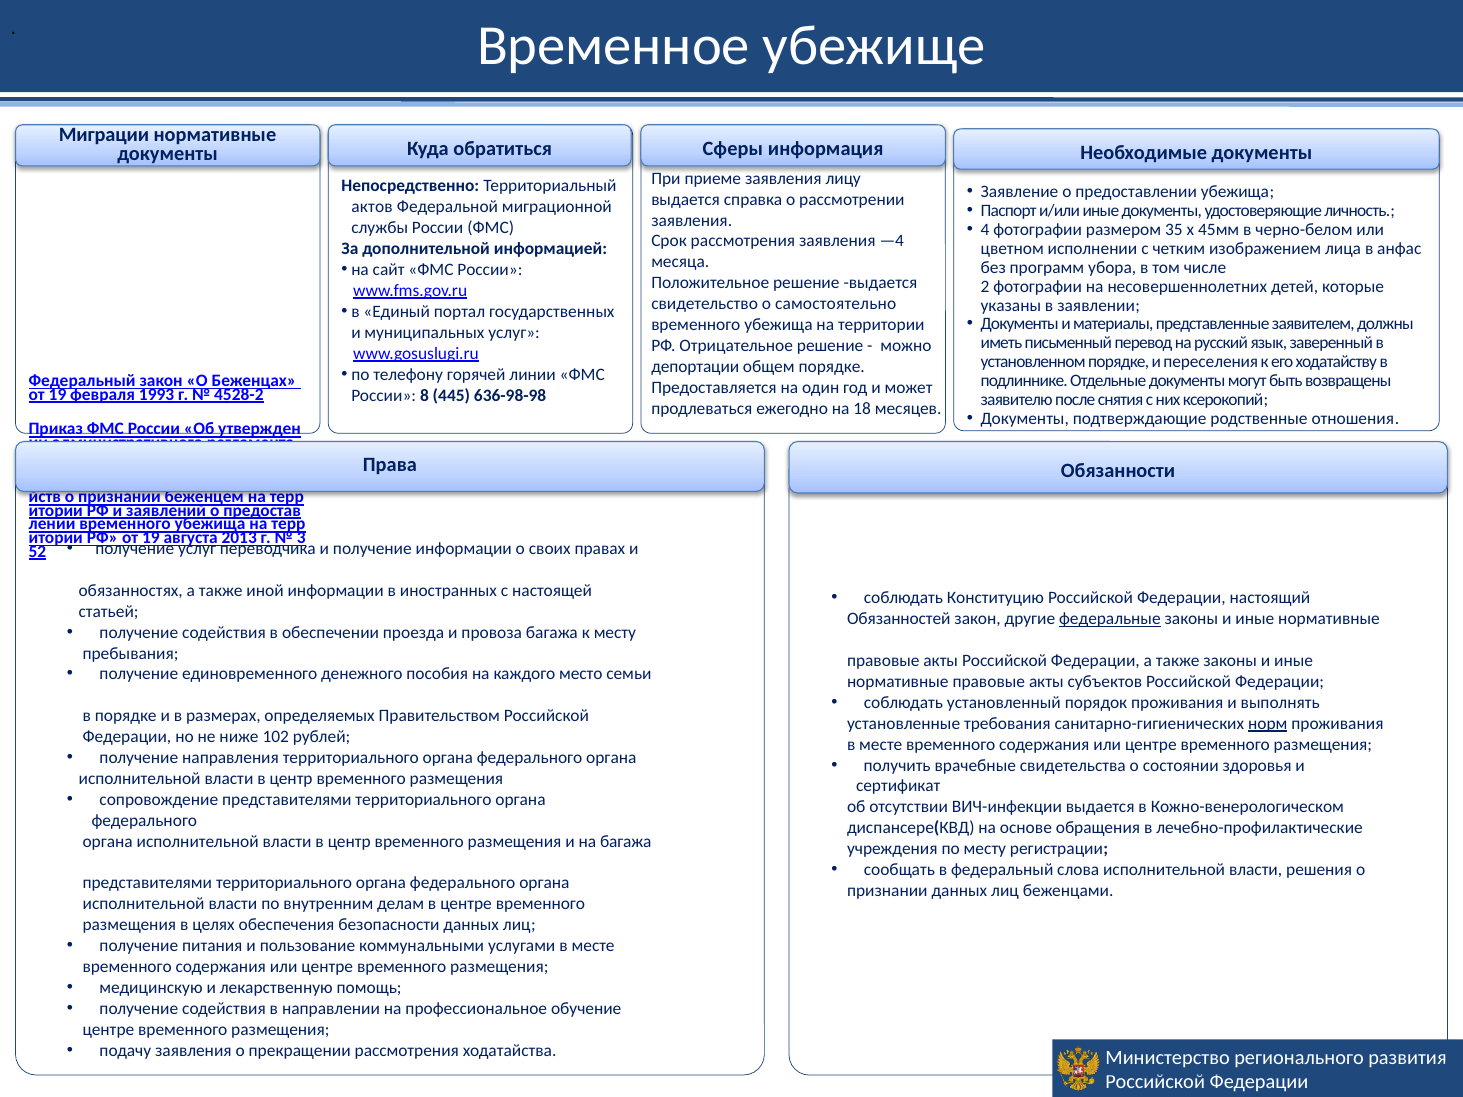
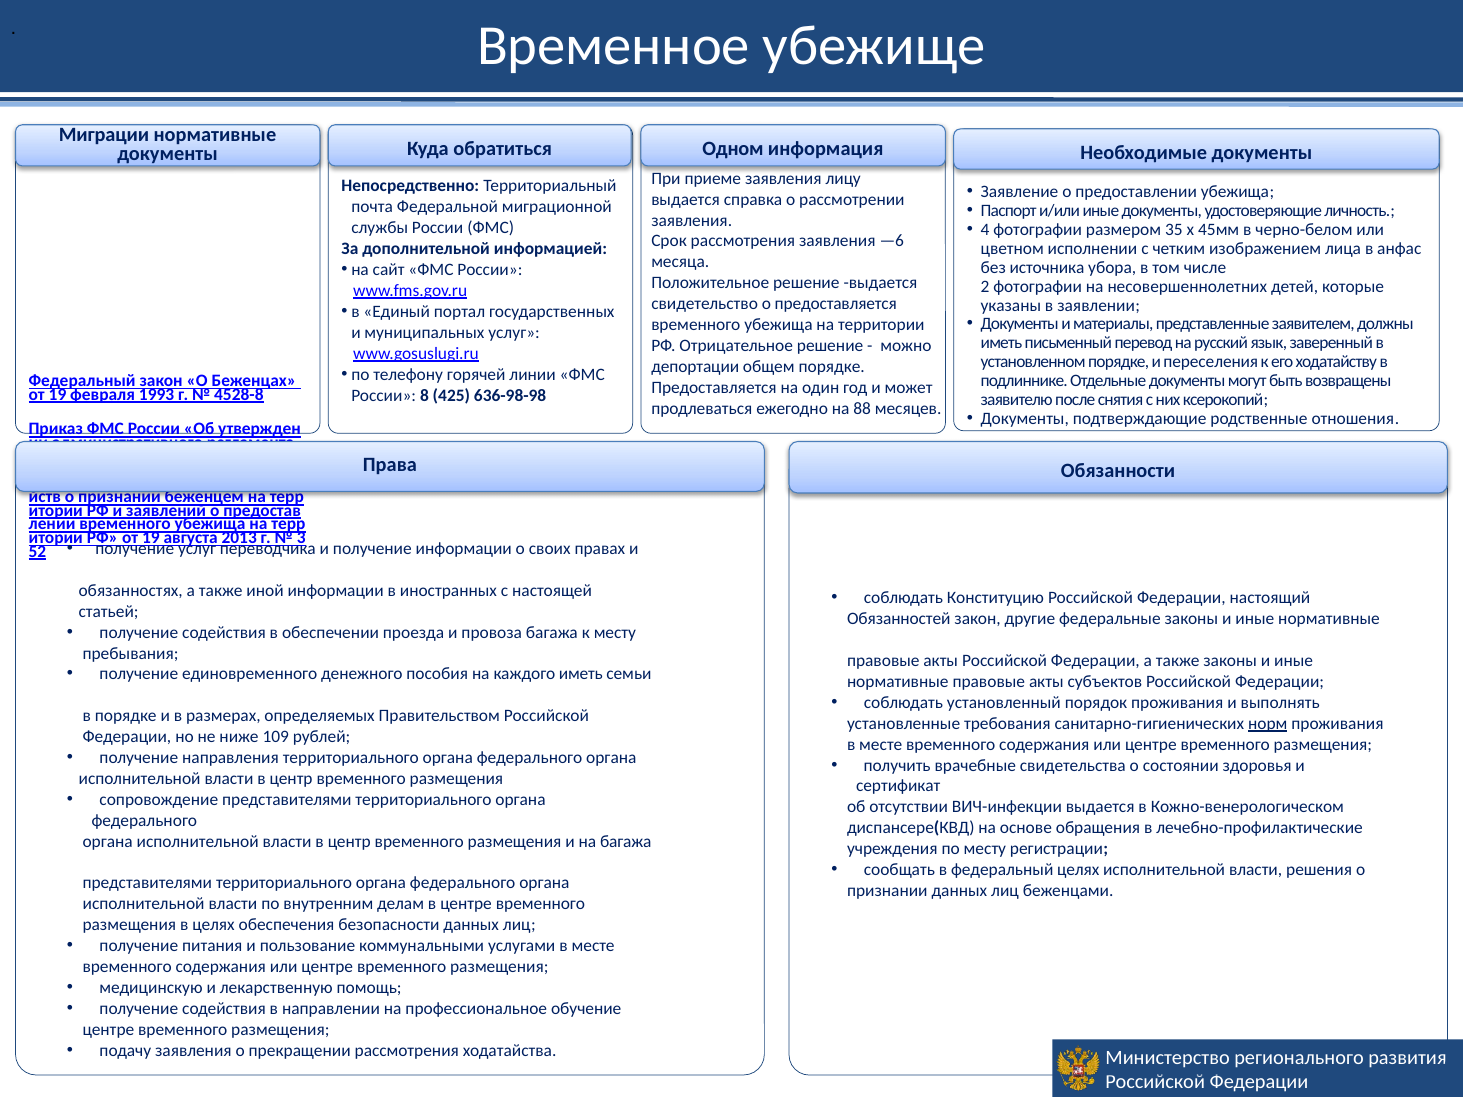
Сферы: Сферы -> Одном (733, 149)
актов: актов -> почта (372, 207)
—4: —4 -> —6 (892, 241)
программ: программ -> источника (1047, 268)
о самостоятельно: самостоятельно -> предоставляется (836, 304)
4528-2: 4528-2 -> 4528-8 (239, 394)
445: 445 -> 425 (451, 396)
18: 18 -> 88 (862, 409)
федеральные underline: present -> none (1110, 619)
каждого место: место -> иметь (581, 674)
102: 102 -> 109 (276, 737)
федеральный слова: слова -> целях (1078, 870)
